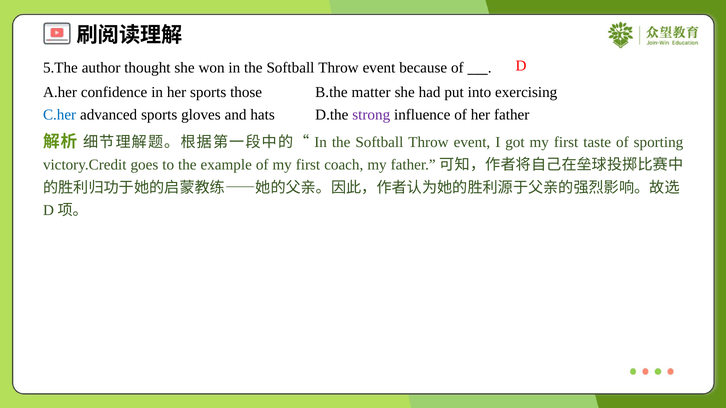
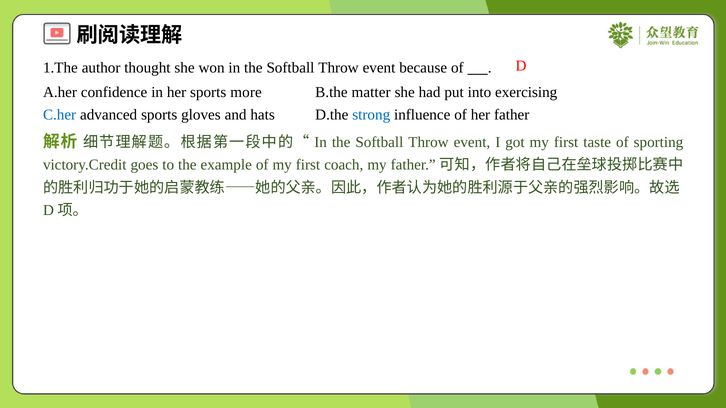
5.The: 5.The -> 1.The (60, 68)
those: those -> more (246, 92)
strong colour: purple -> blue (371, 115)
